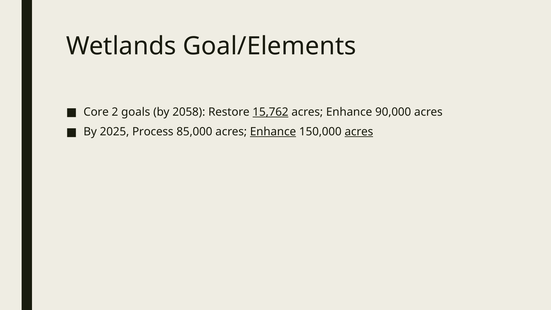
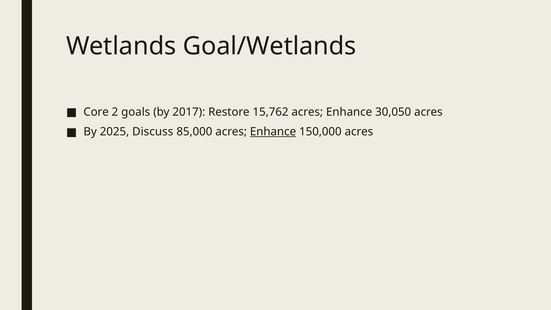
Goal/Elements: Goal/Elements -> Goal/Wetlands (270, 46)
2058: 2058 -> 2017 (189, 112)
15,762 underline: present -> none (271, 112)
90,000: 90,000 -> 30,050 (393, 112)
Process: Process -> Discuss (153, 132)
acres underline: present -> none (359, 132)
